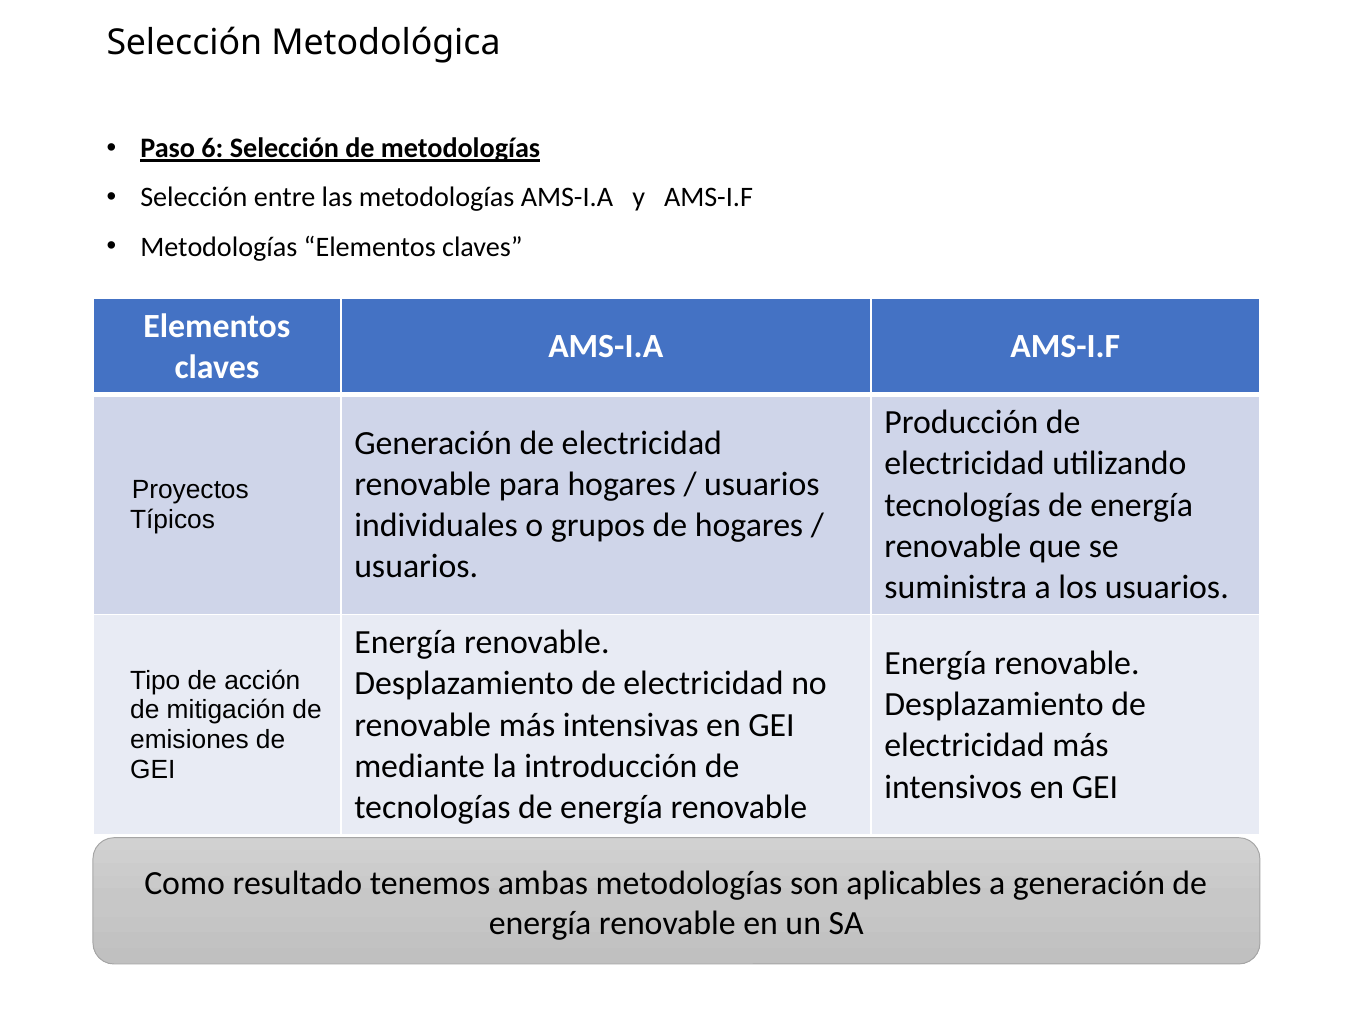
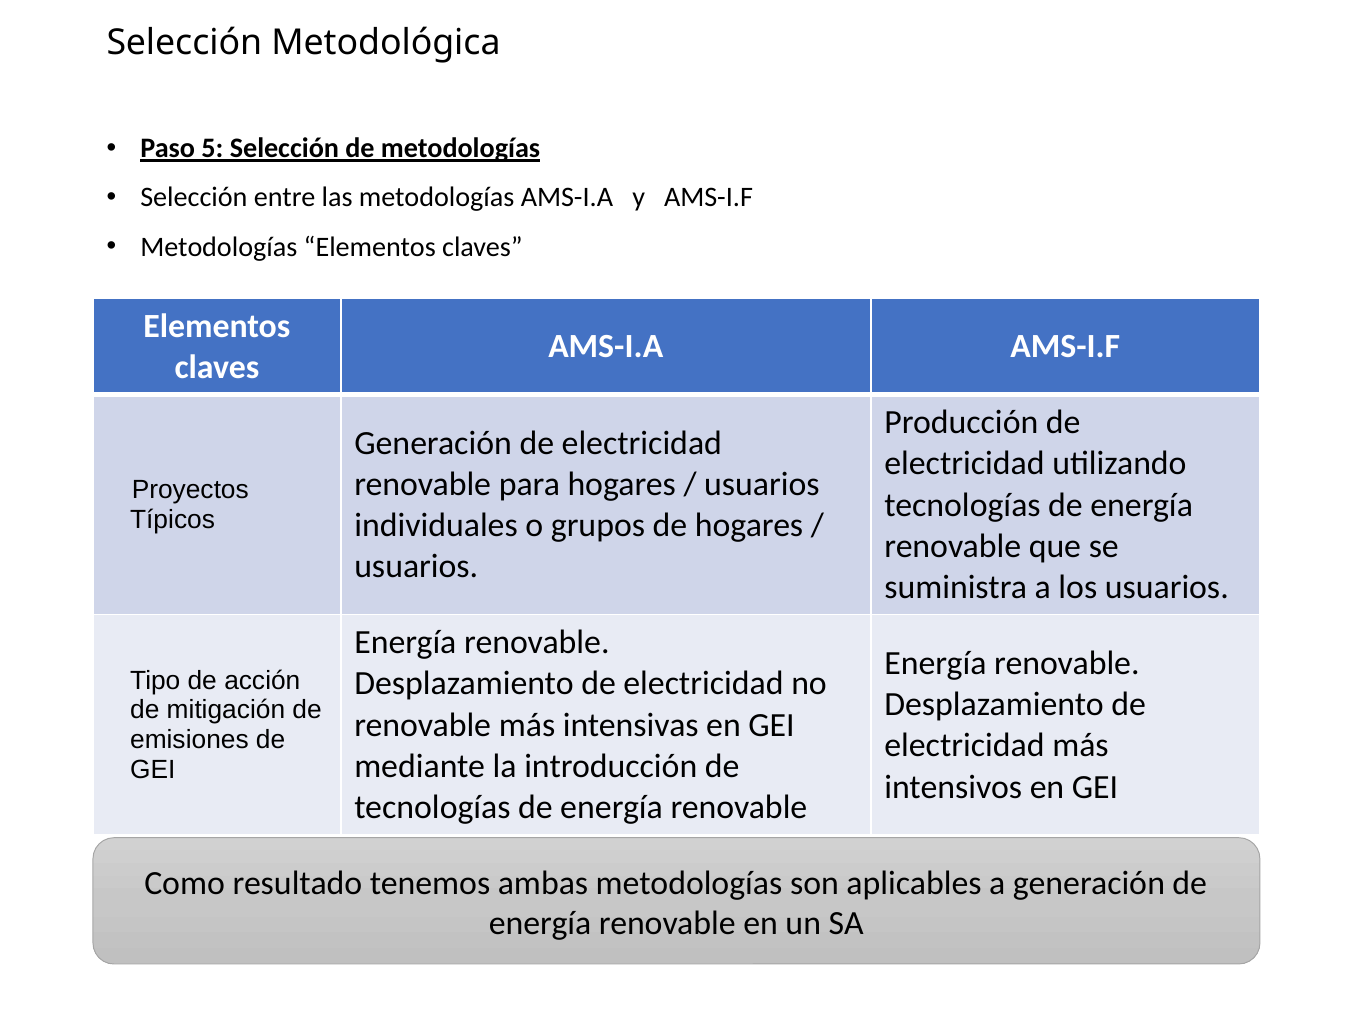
6: 6 -> 5 (212, 148)
